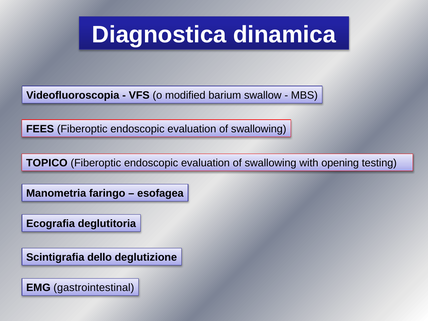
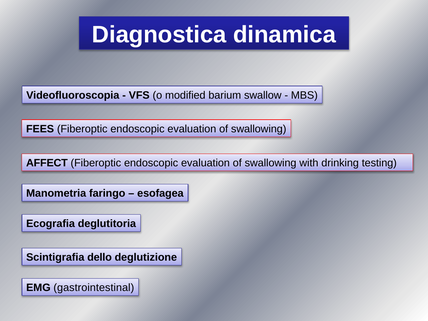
TOPICO: TOPICO -> AFFECT (47, 163)
opening: opening -> drinking (340, 163)
